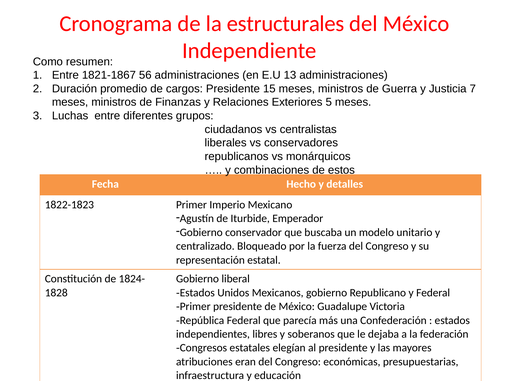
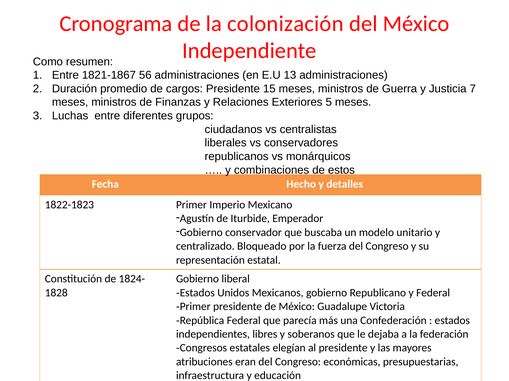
estructurales: estructurales -> colonización (285, 24)
